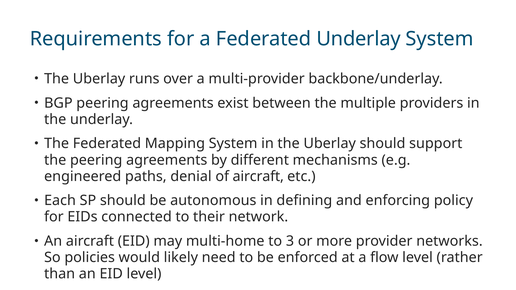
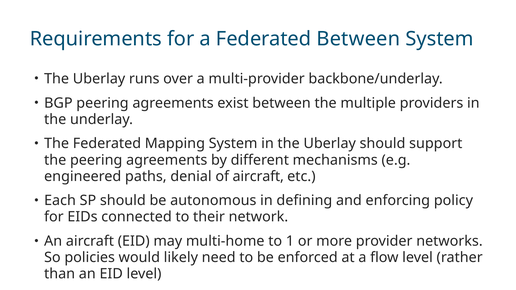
Federated Underlay: Underlay -> Between (358, 39)
3: 3 -> 1 (290, 241)
